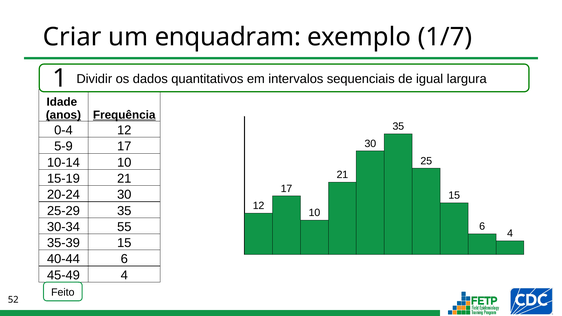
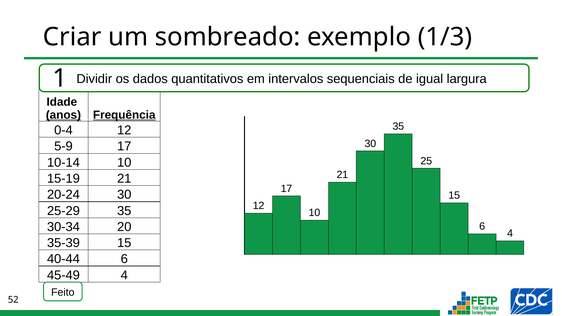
enquadram: enquadram -> sombreado (228, 37)
1/7: 1/7 -> 1/3 (445, 37)
30-34 55: 55 -> 20 (124, 227)
